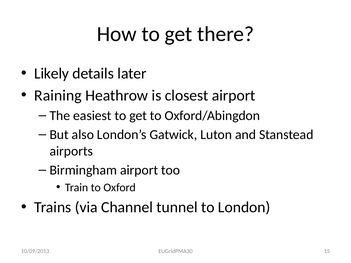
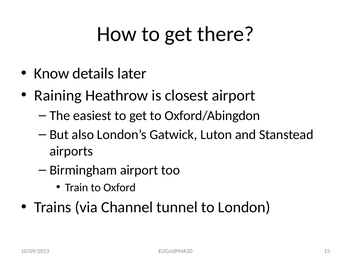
Likely: Likely -> Know (52, 74)
